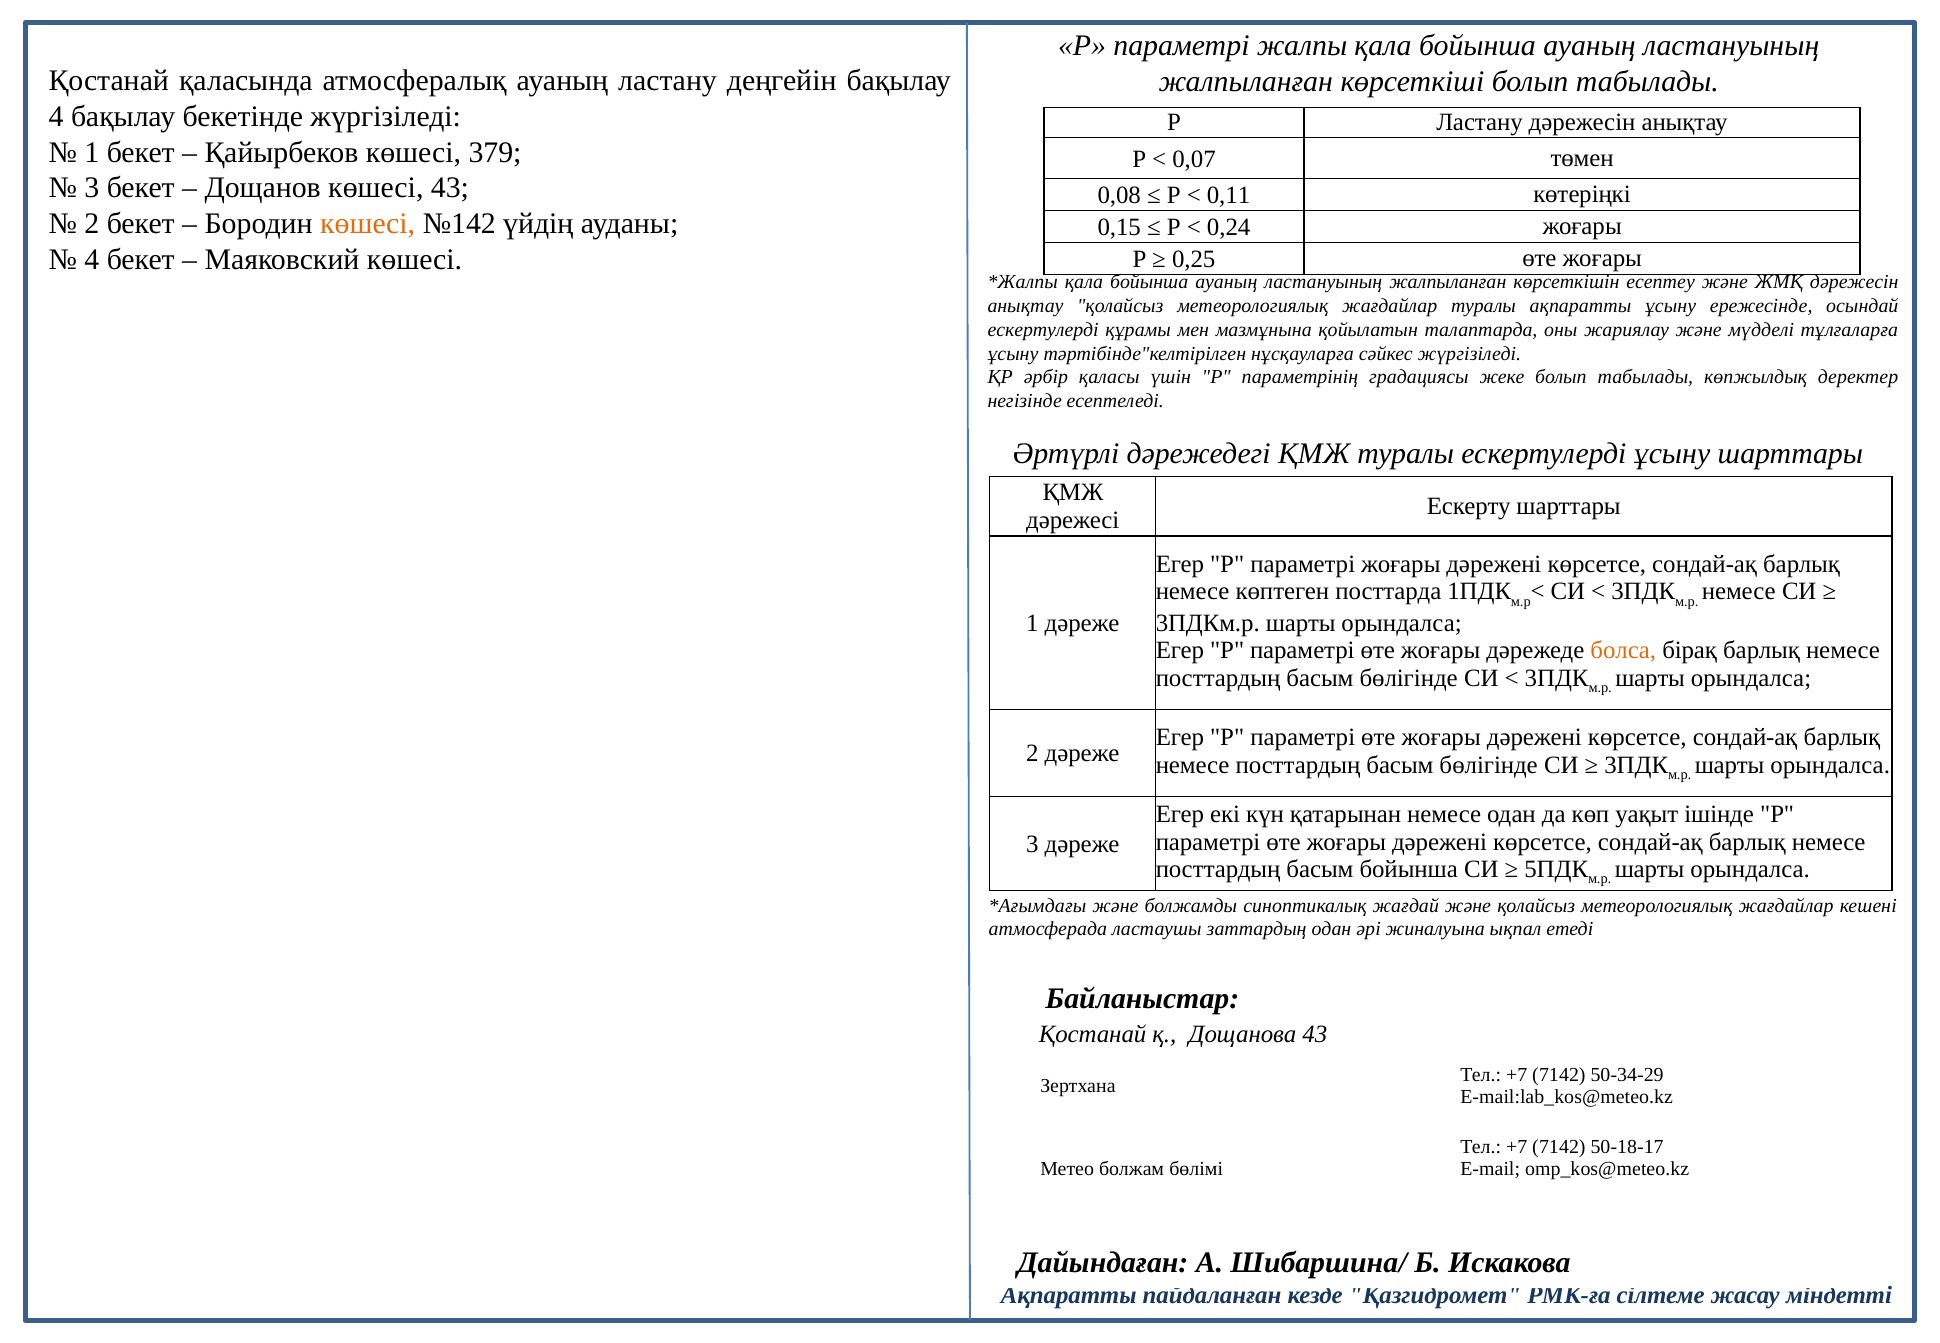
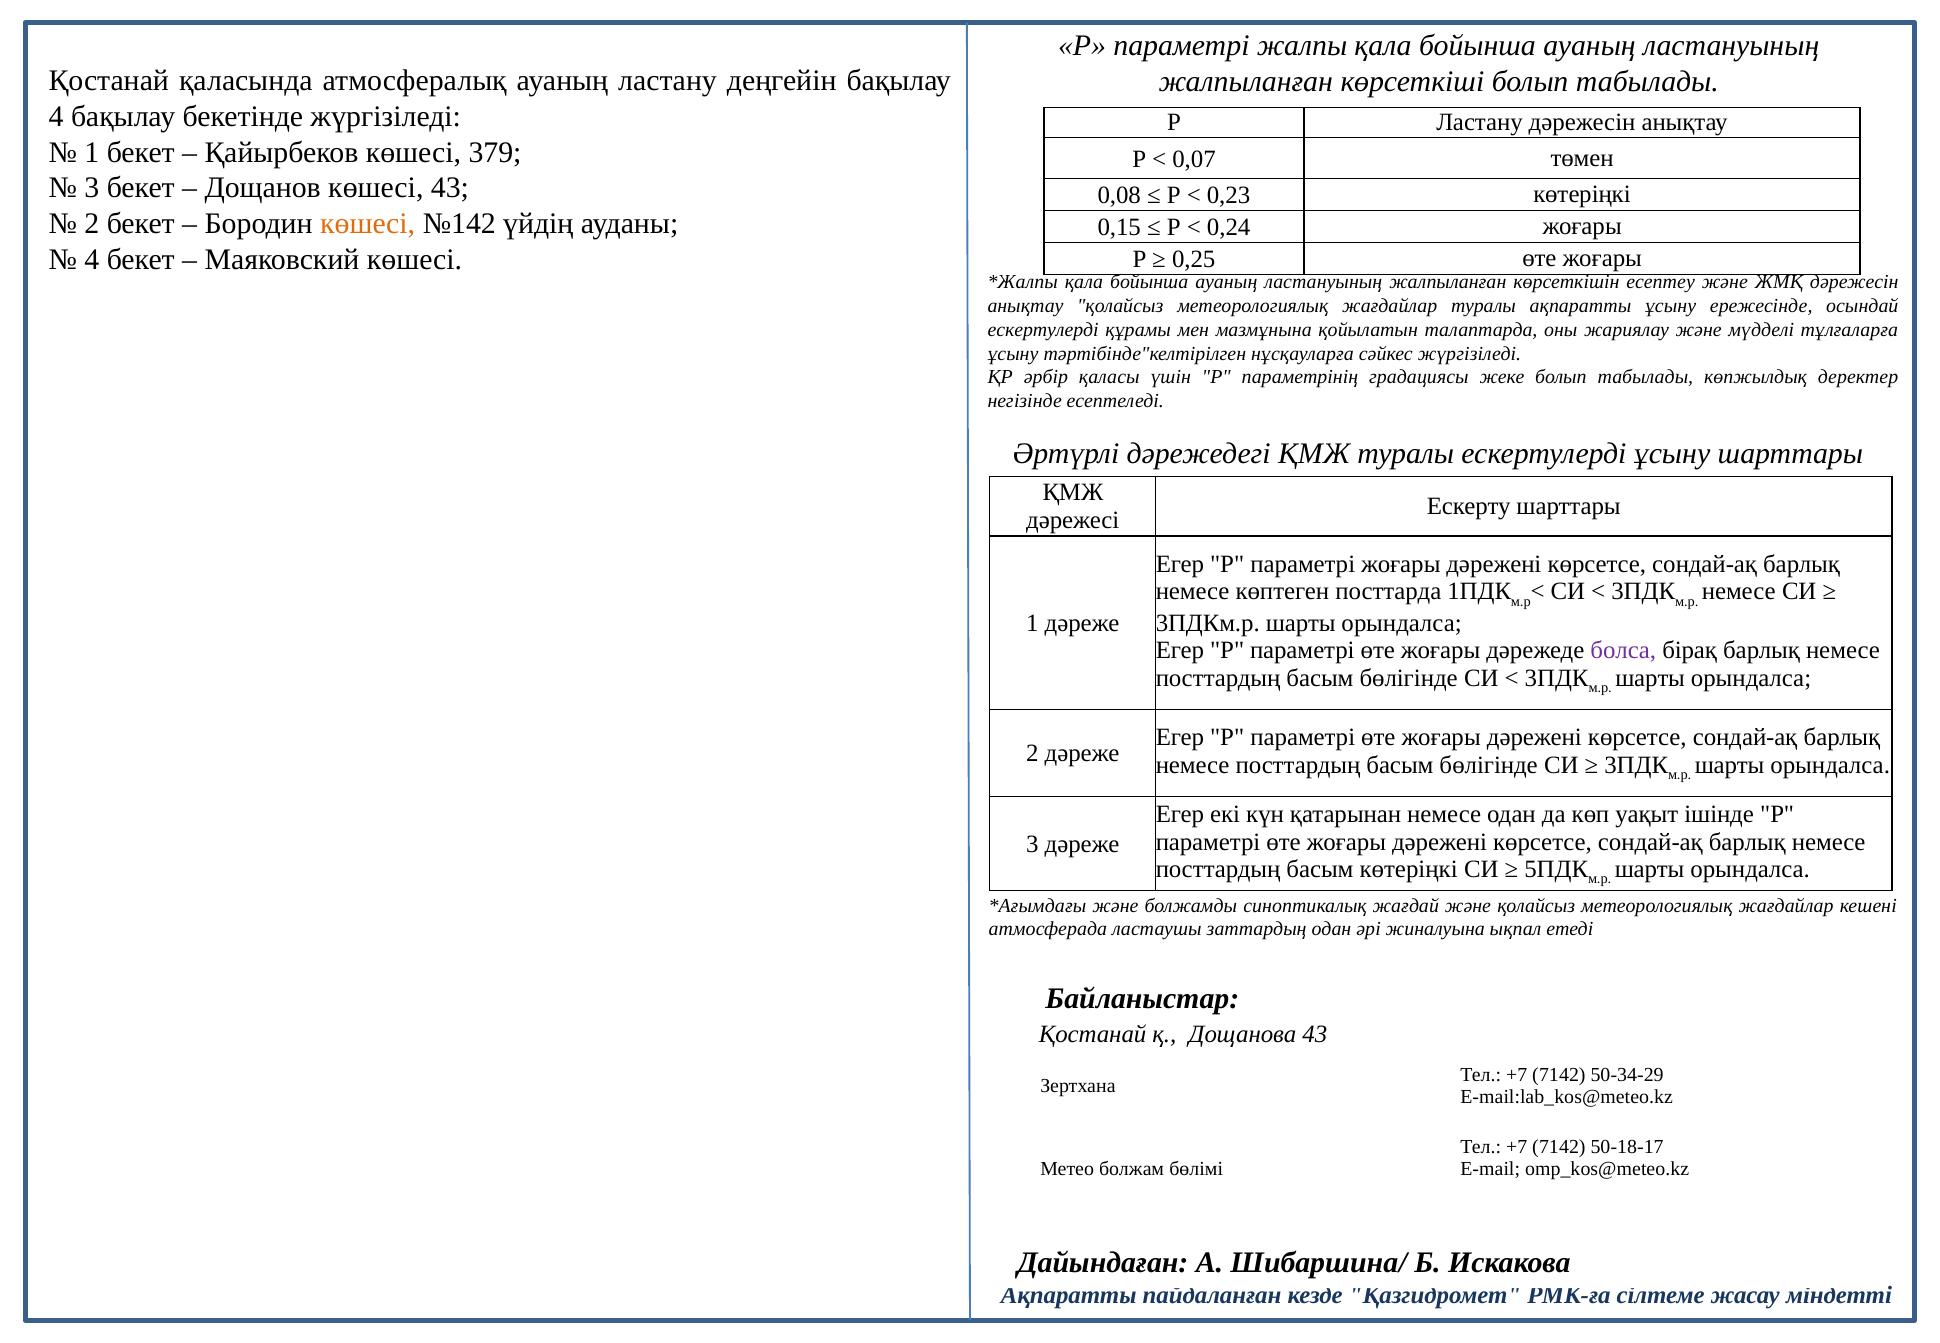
0,11: 0,11 -> 0,23 (1229, 195)
болса colour: orange -> purple (1623, 650)
басым бойынша: бойынша -> көтеріңкі (1409, 869)
